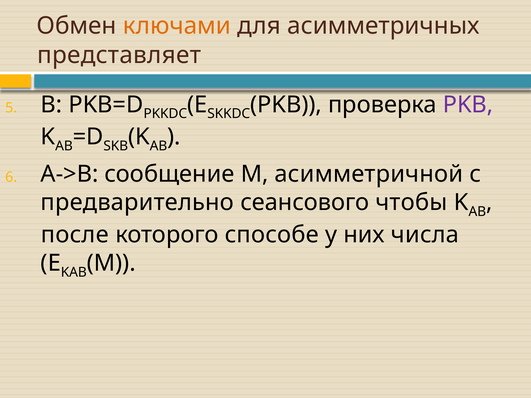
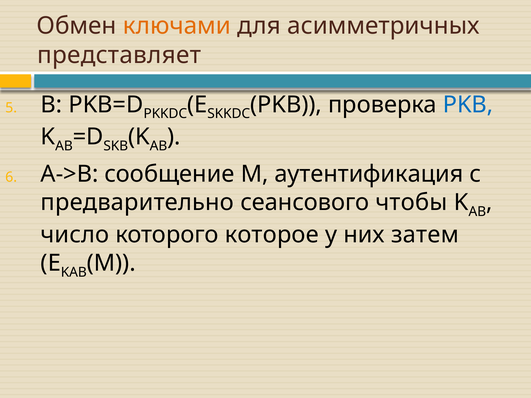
PKB colour: purple -> blue (468, 105)
асимметричной: асимметричной -> аутентификация (369, 174)
после: после -> число (75, 235)
способе: способе -> которое (272, 235)
числа: числа -> затем (425, 235)
